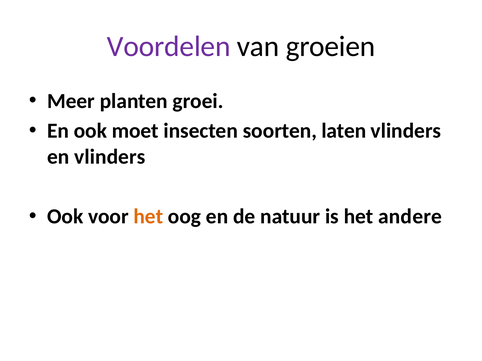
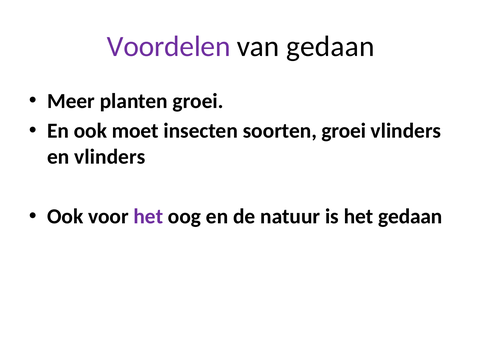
van groeien: groeien -> gedaan (330, 47)
soorten laten: laten -> groei (344, 131)
het colour: orange -> purple (148, 217)
het andere: andere -> gedaan (410, 217)
